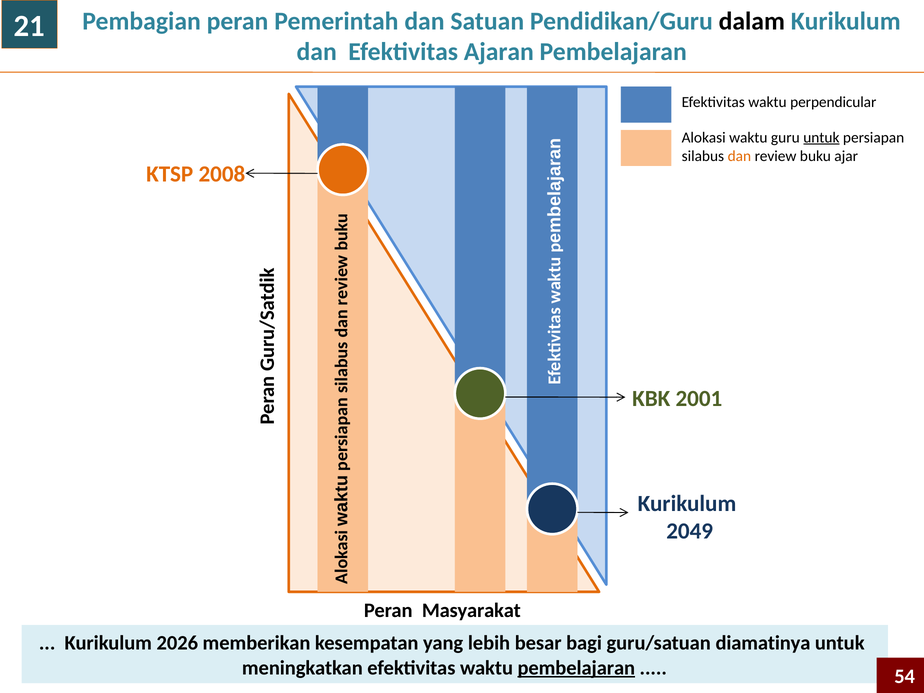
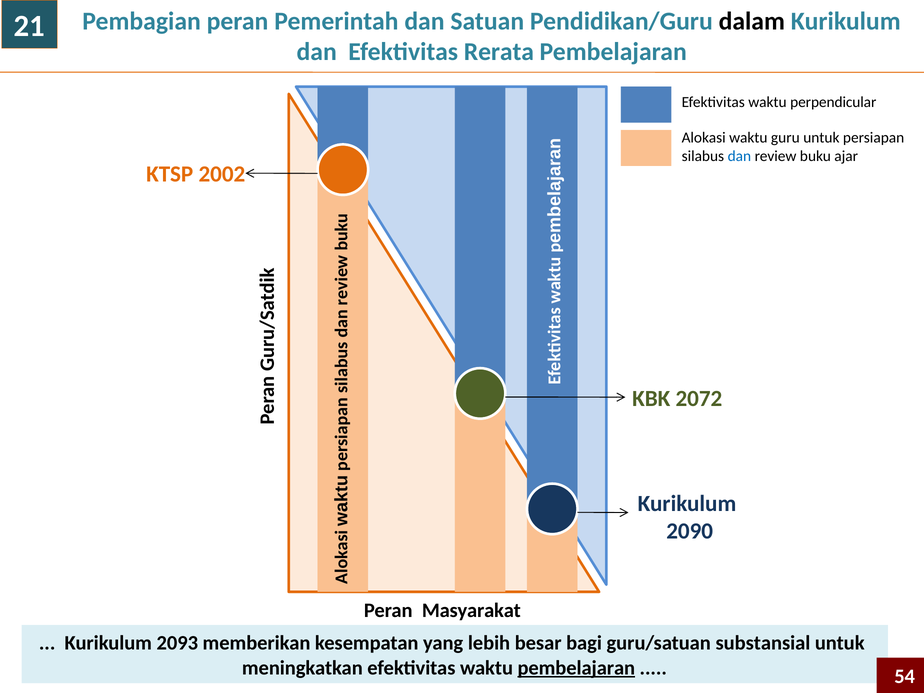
Ajaran: Ajaran -> Rerata (499, 52)
untuk underline: present -> none (821, 138)
dan colour: orange -> blue (739, 156)
2008: 2008 -> 2002 (222, 174)
2001: 2001 -> 2072 (699, 398)
2049: 2049 -> 2090 (690, 531)
2026: 2026 -> 2093 (177, 643)
diamatinya: diamatinya -> substansial (763, 643)
